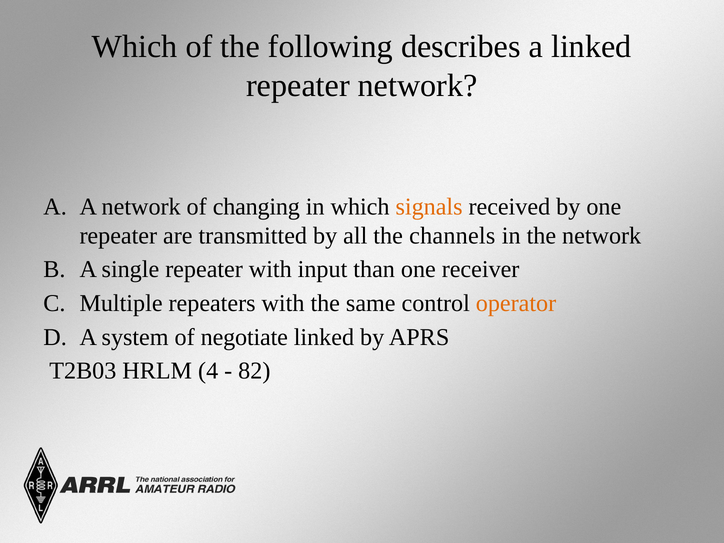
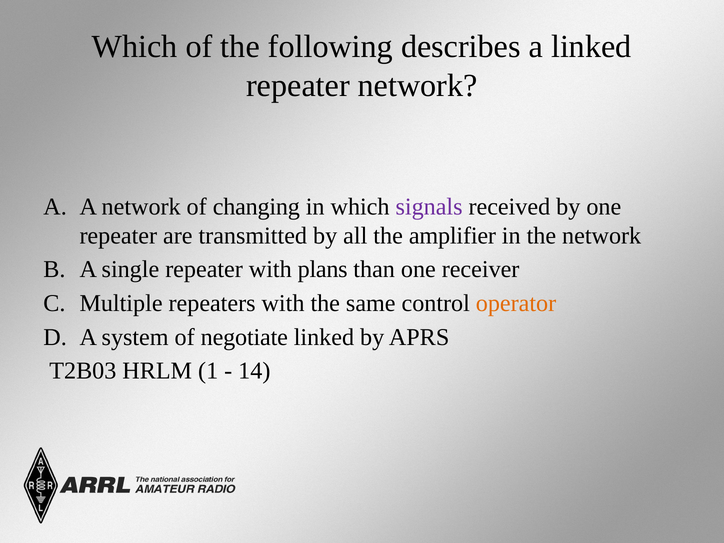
signals colour: orange -> purple (429, 207)
channels: channels -> amplifier (452, 236)
input: input -> plans (323, 270)
4: 4 -> 1 (208, 371)
82: 82 -> 14 (254, 371)
